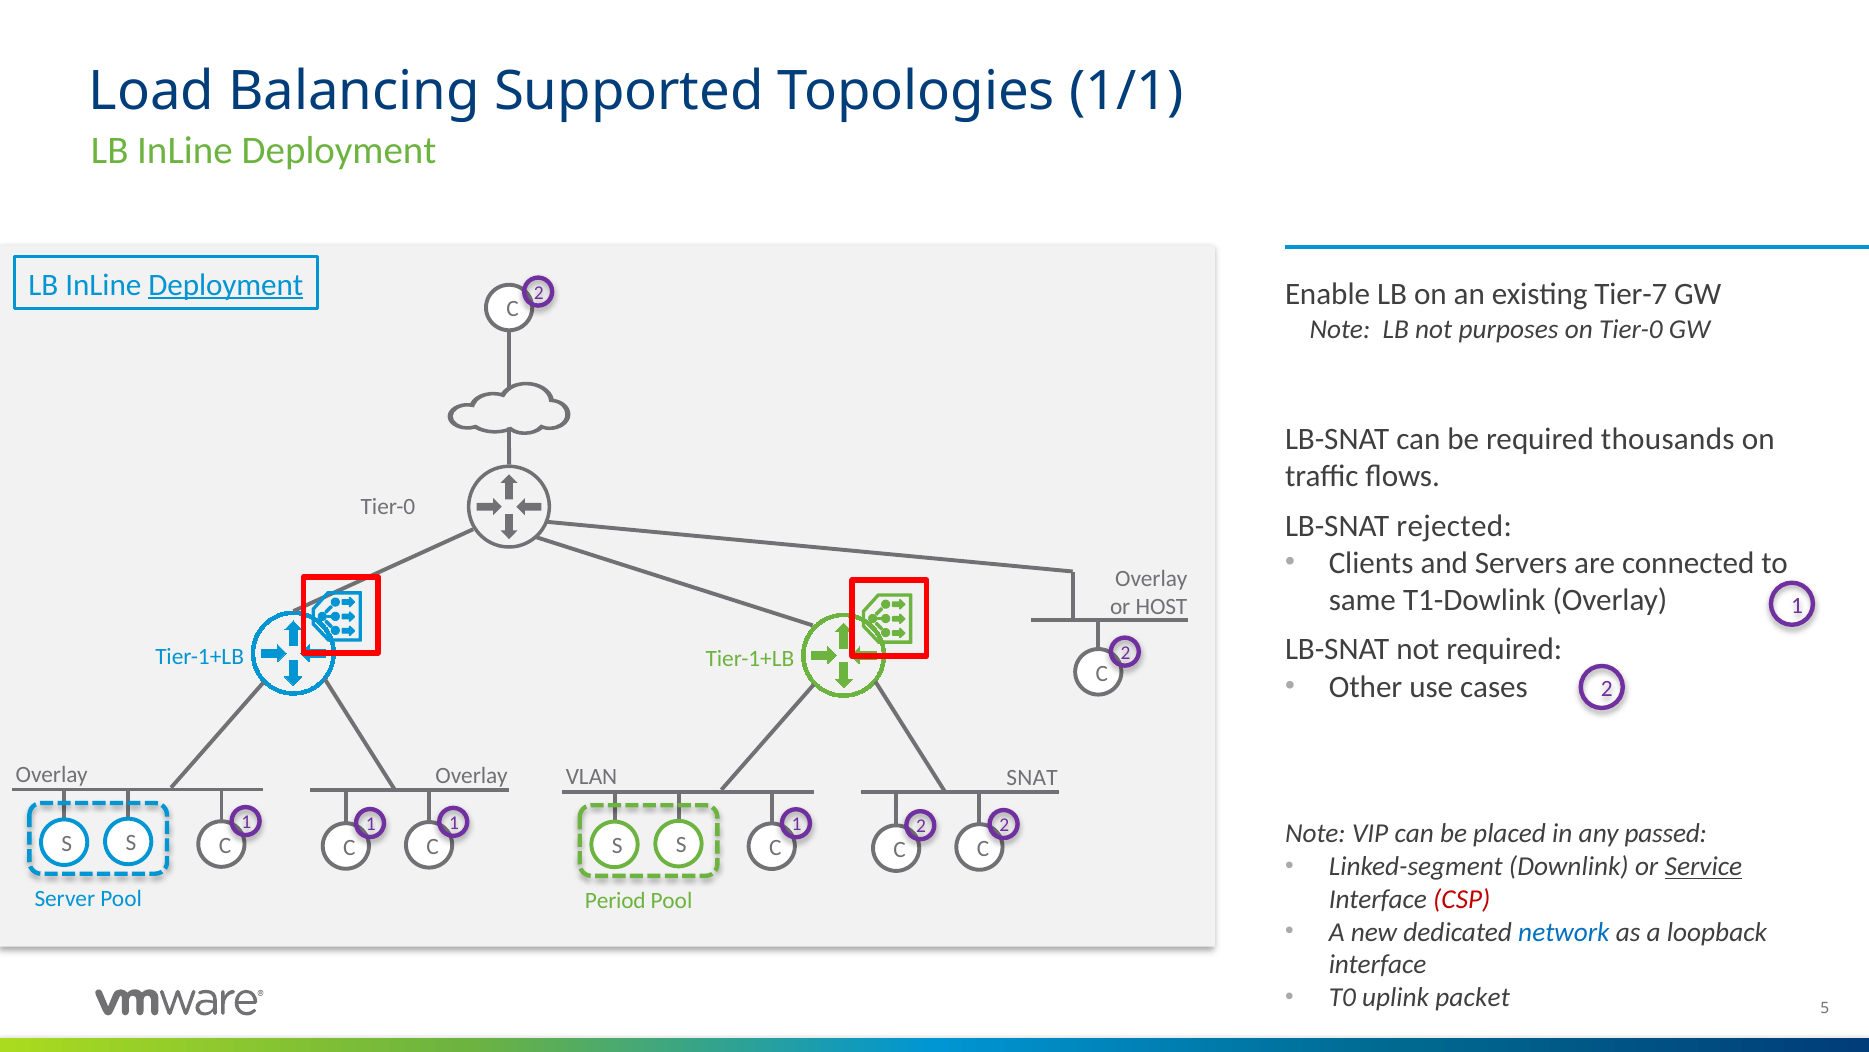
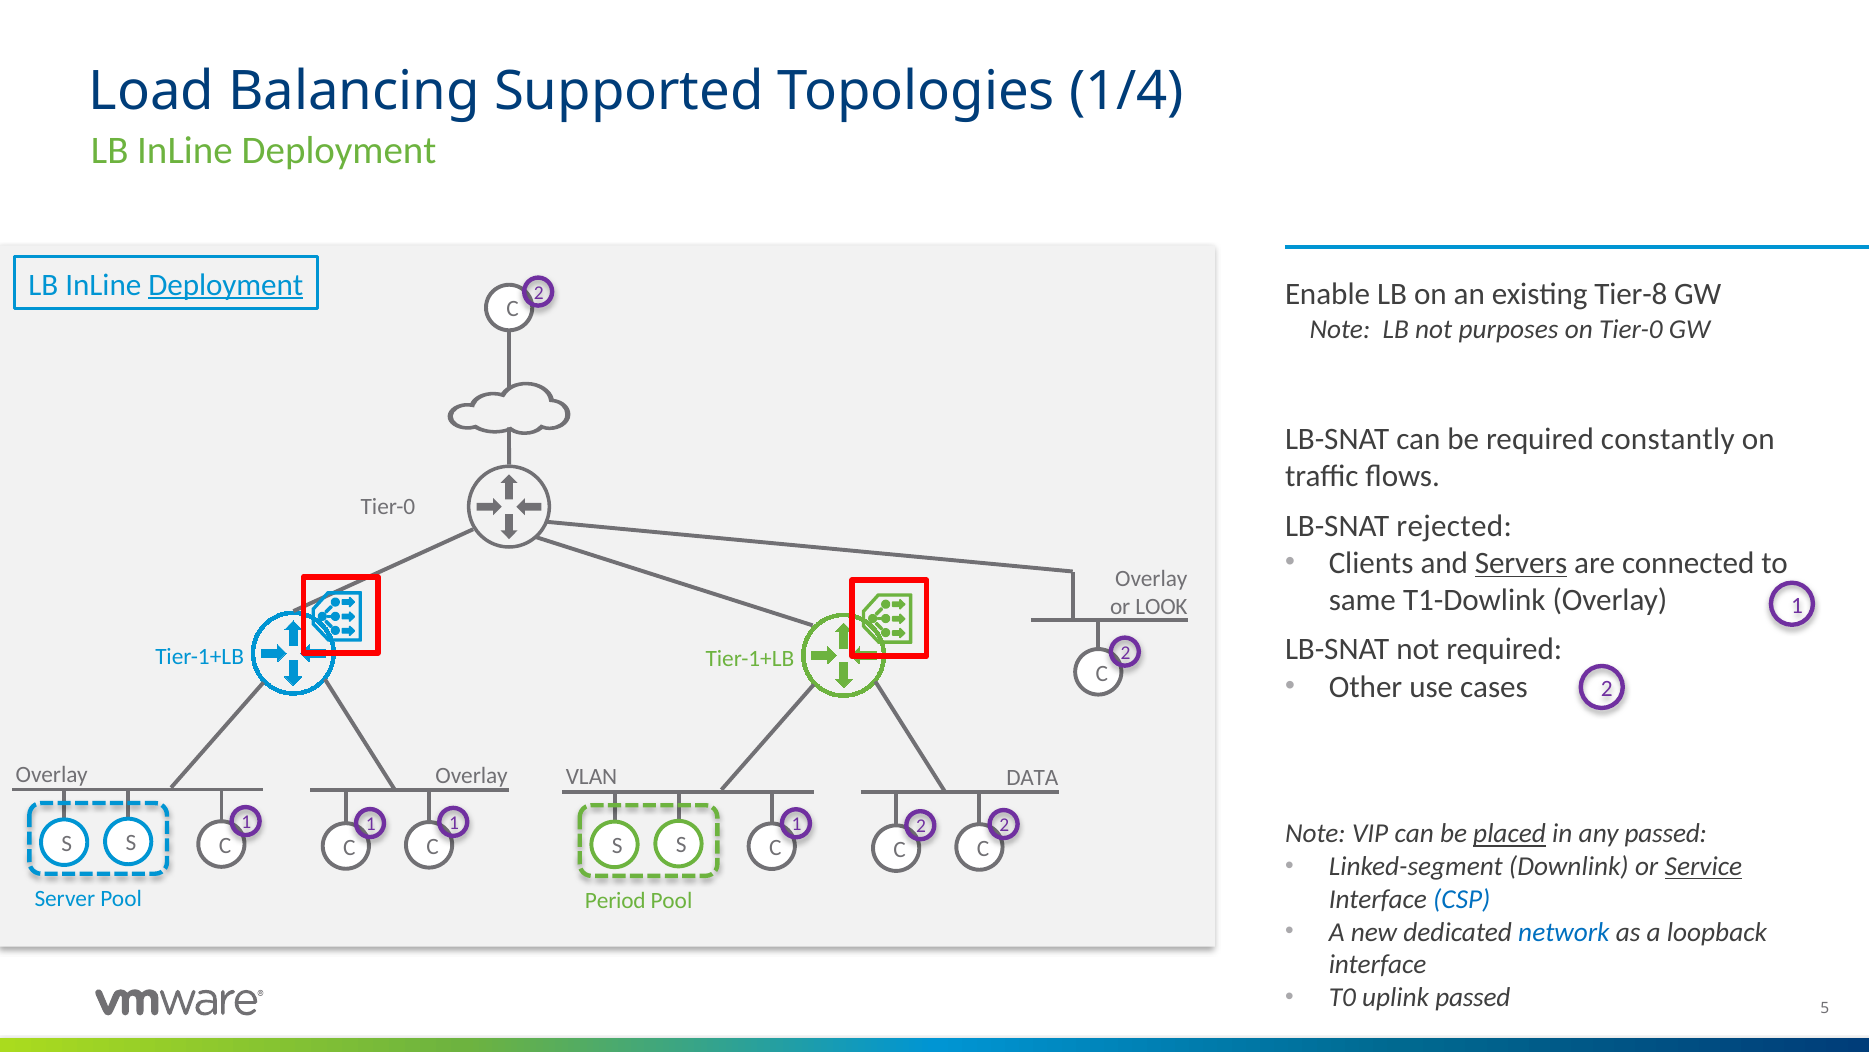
1/1: 1/1 -> 1/4 (1127, 92)
Tier-7: Tier-7 -> Tier-8 (1631, 294)
thousands: thousands -> constantly (1668, 439)
Servers underline: none -> present (1521, 563)
HOST: HOST -> LOOK (1162, 607)
SNAT: SNAT -> DATA (1032, 777)
placed underline: none -> present (1510, 834)
CSP colour: red -> blue (1462, 899)
uplink packet: packet -> passed (1473, 997)
